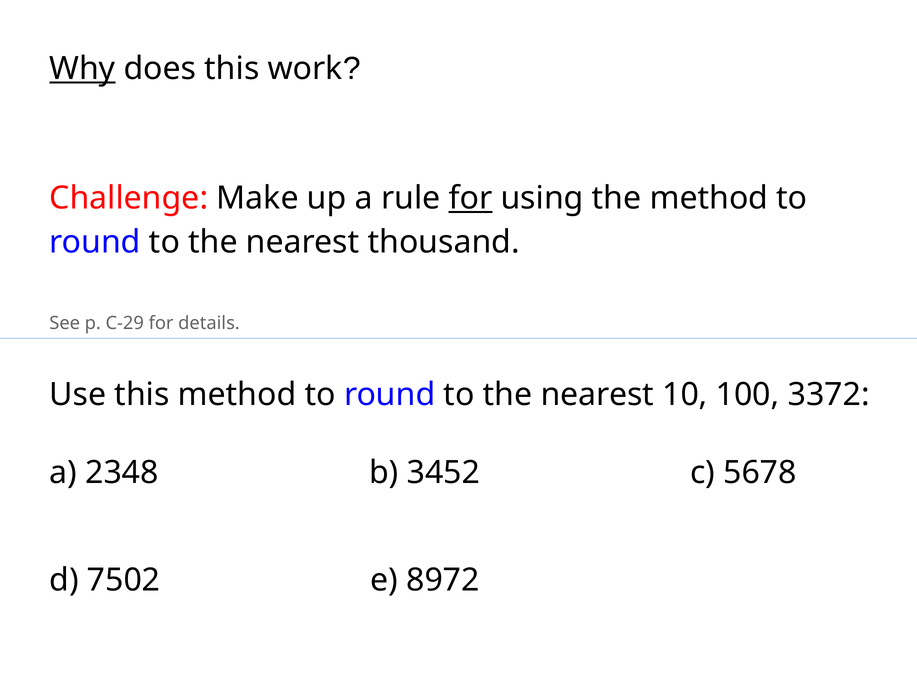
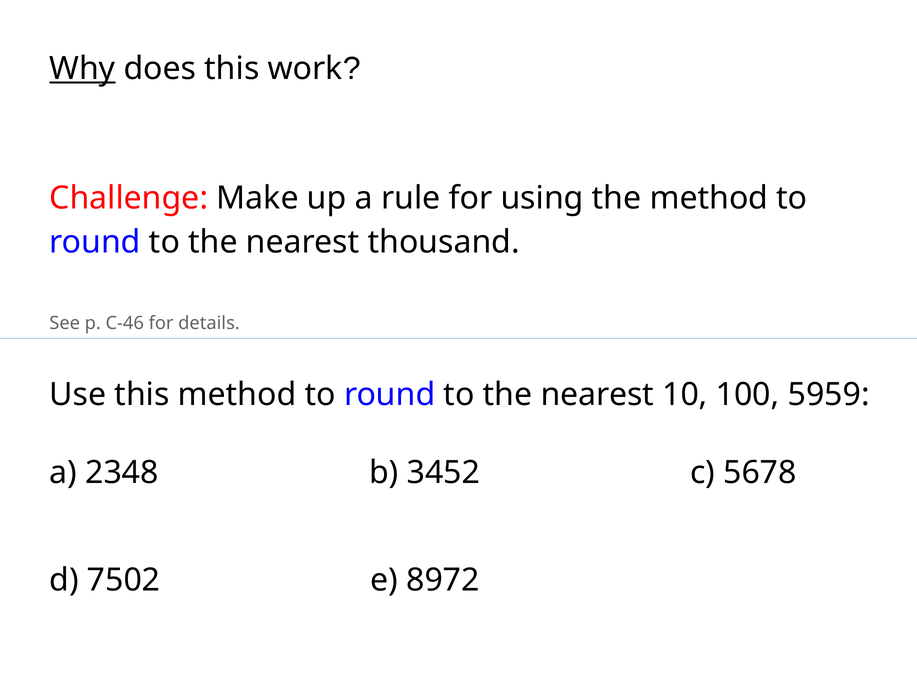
for underline: present -> none (471, 198)
C-29: C-29 -> C-46 (125, 323)
3372: 3372 -> 5959 (829, 394)
